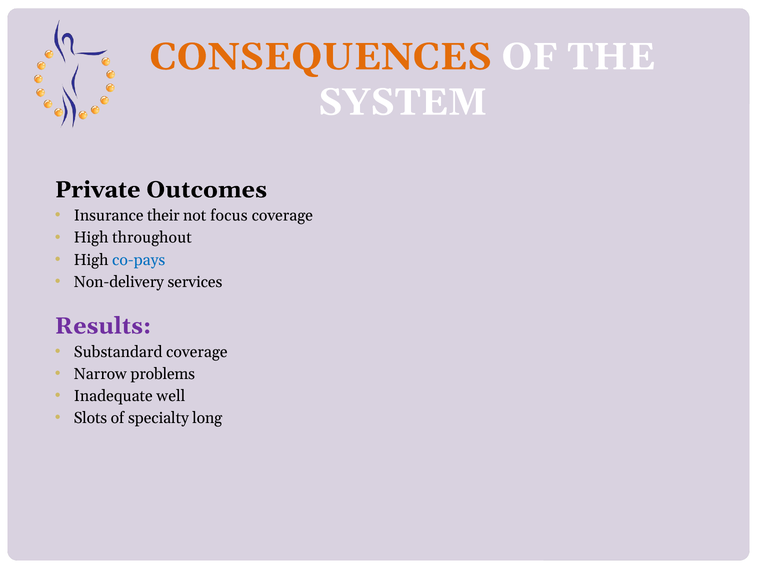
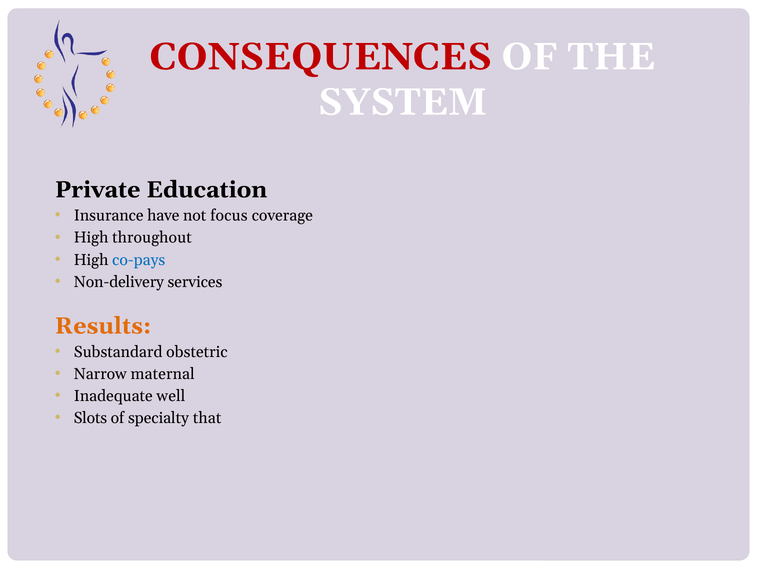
CONSEQUENCES colour: orange -> red (321, 57)
Outcomes: Outcomes -> Education (207, 190)
their: their -> have (163, 216)
Results colour: purple -> orange (103, 326)
Substandard coverage: coverage -> obstetric (197, 352)
problems: problems -> maternal (163, 374)
long: long -> that (207, 418)
